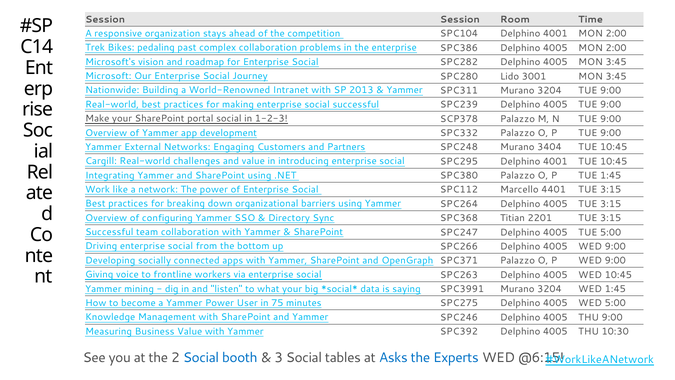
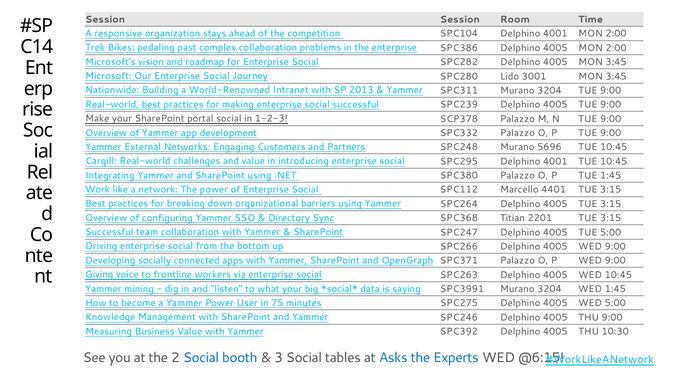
3404: 3404 -> 5696 (549, 147)
